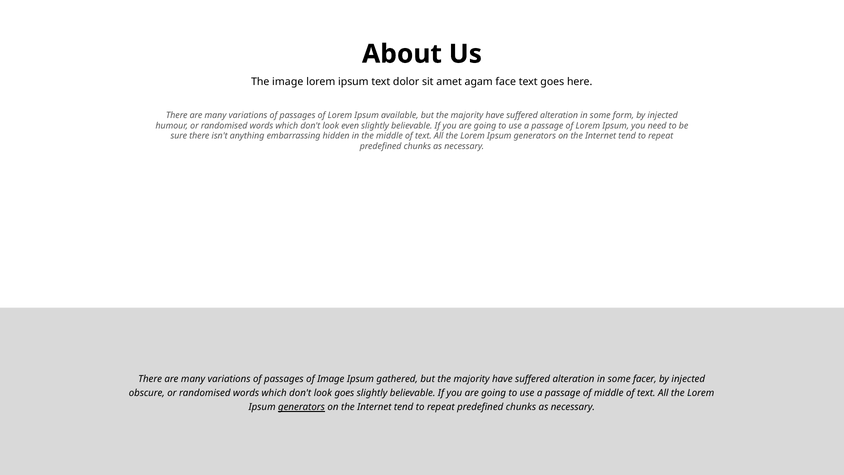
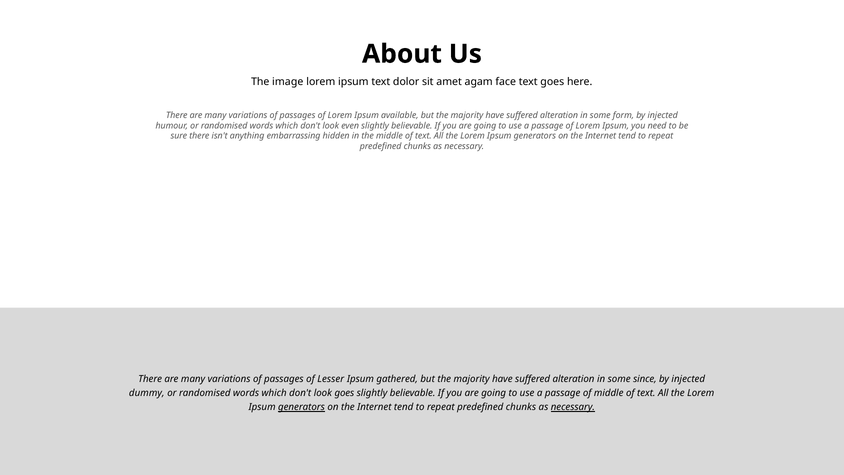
of Image: Image -> Lesser (331, 379)
facer: facer -> since (645, 379)
obscure: obscure -> dummy (147, 393)
necessary underline: none -> present (573, 407)
